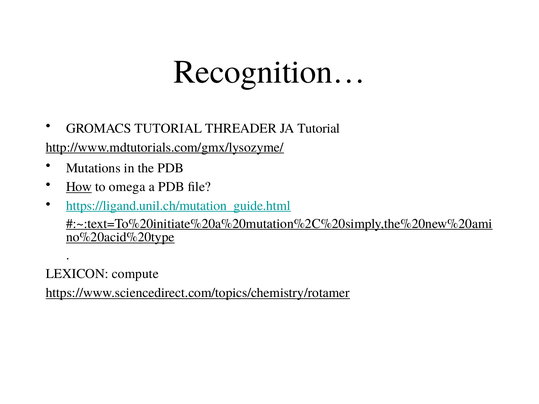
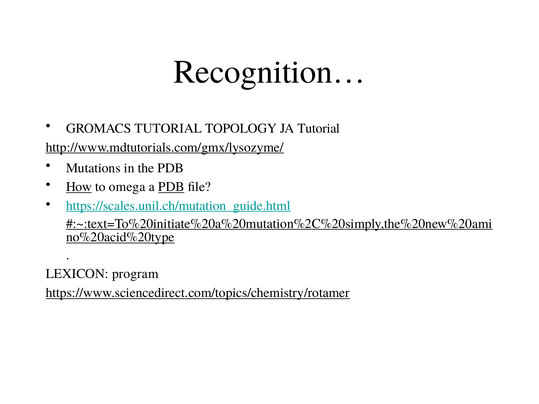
THREADER: THREADER -> TOPOLOGY (241, 128)
PDB underline: none -> present (171, 187)
https://ligand.unil.ch/mutation_guide.html: https://ligand.unil.ch/mutation_guide.html -> https://scales.unil.ch/mutation_guide.html (178, 206)
compute: compute -> program (135, 274)
